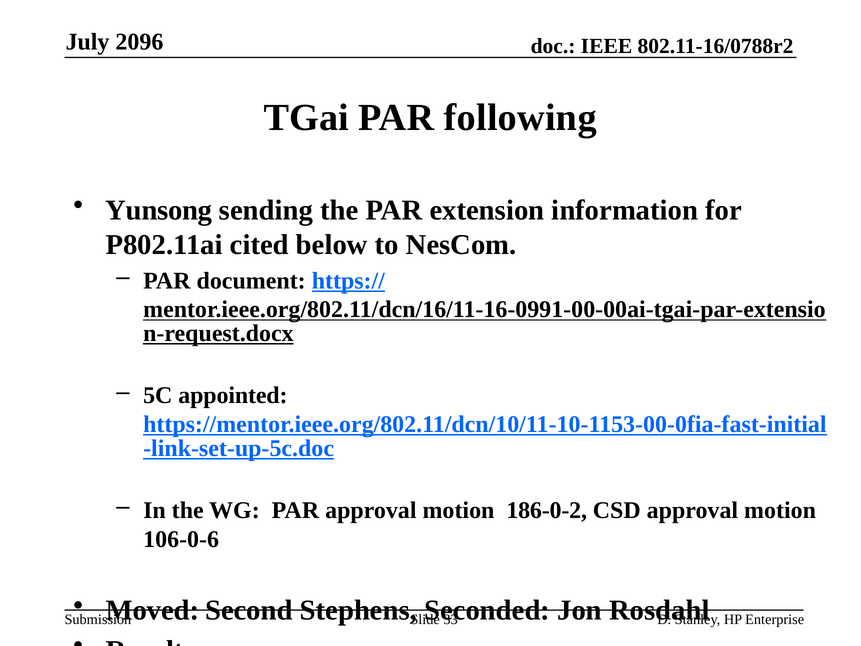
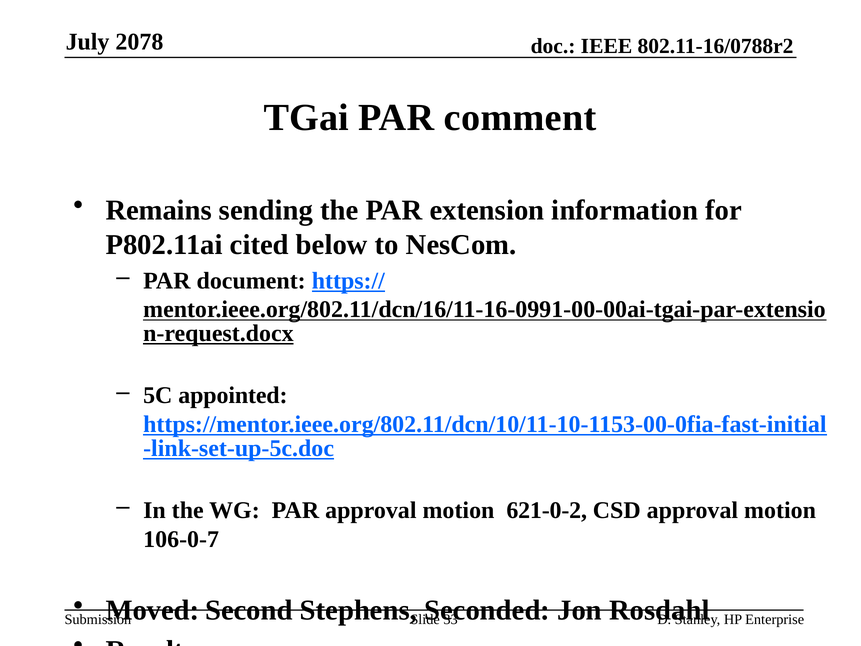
2096: 2096 -> 2078 (139, 42)
following: following -> comment (520, 117)
Yunsong: Yunsong -> Remains (159, 210)
186-0-2: 186-0-2 -> 621-0-2 (547, 510)
106-0-6: 106-0-6 -> 106-0-7 (181, 539)
